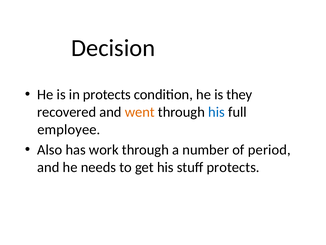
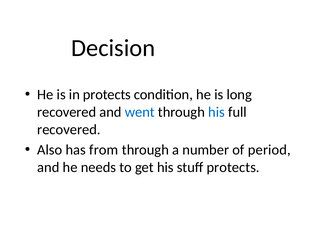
they: they -> long (239, 94)
went colour: orange -> blue (140, 112)
employee: employee -> recovered (69, 129)
work: work -> from (104, 150)
